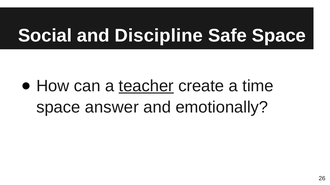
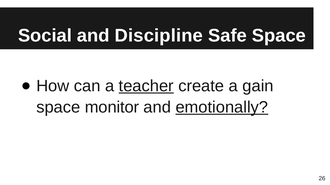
time: time -> gain (258, 86)
answer: answer -> monitor (112, 108)
emotionally underline: none -> present (222, 108)
